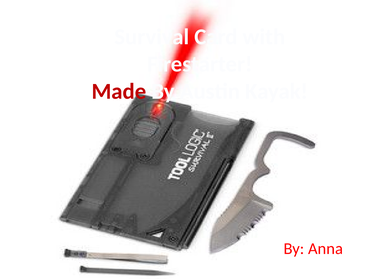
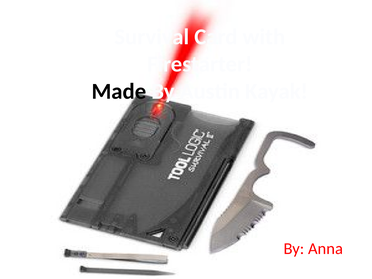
Made colour: red -> black (119, 91)
